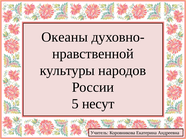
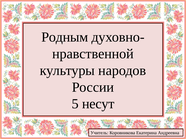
Океаны: Океаны -> Родным (65, 37)
